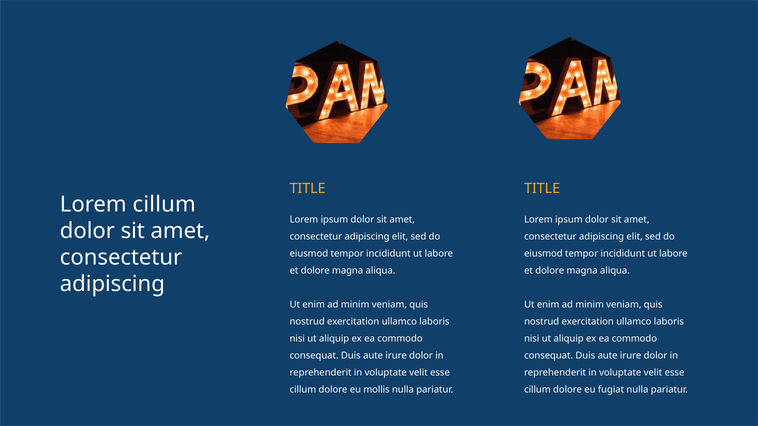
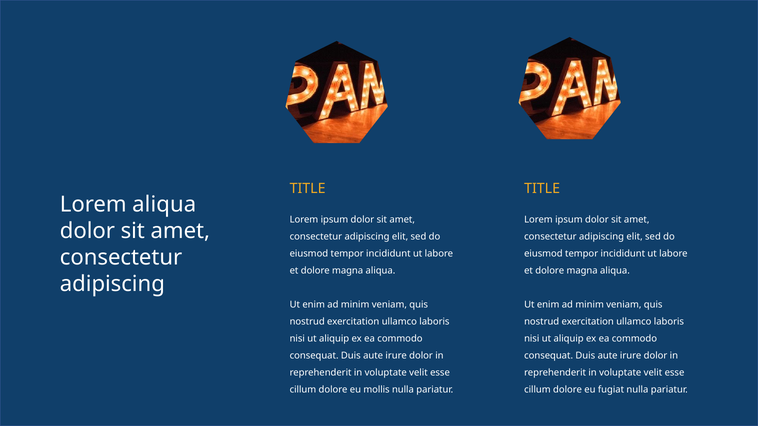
Lorem cillum: cillum -> aliqua (164, 205)
